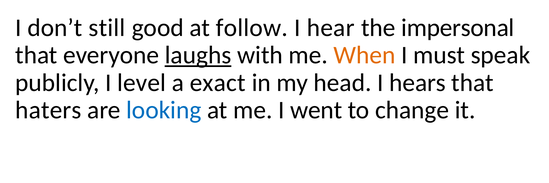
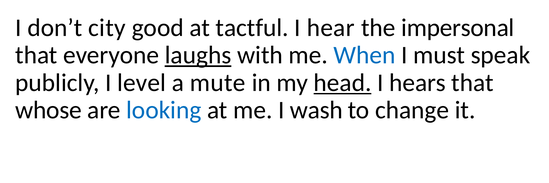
still: still -> city (107, 28)
follow: follow -> tactful (252, 28)
When colour: orange -> blue (365, 55)
exact: exact -> mute (218, 83)
head underline: none -> present (343, 83)
haters: haters -> whose (49, 110)
went: went -> wash (316, 110)
